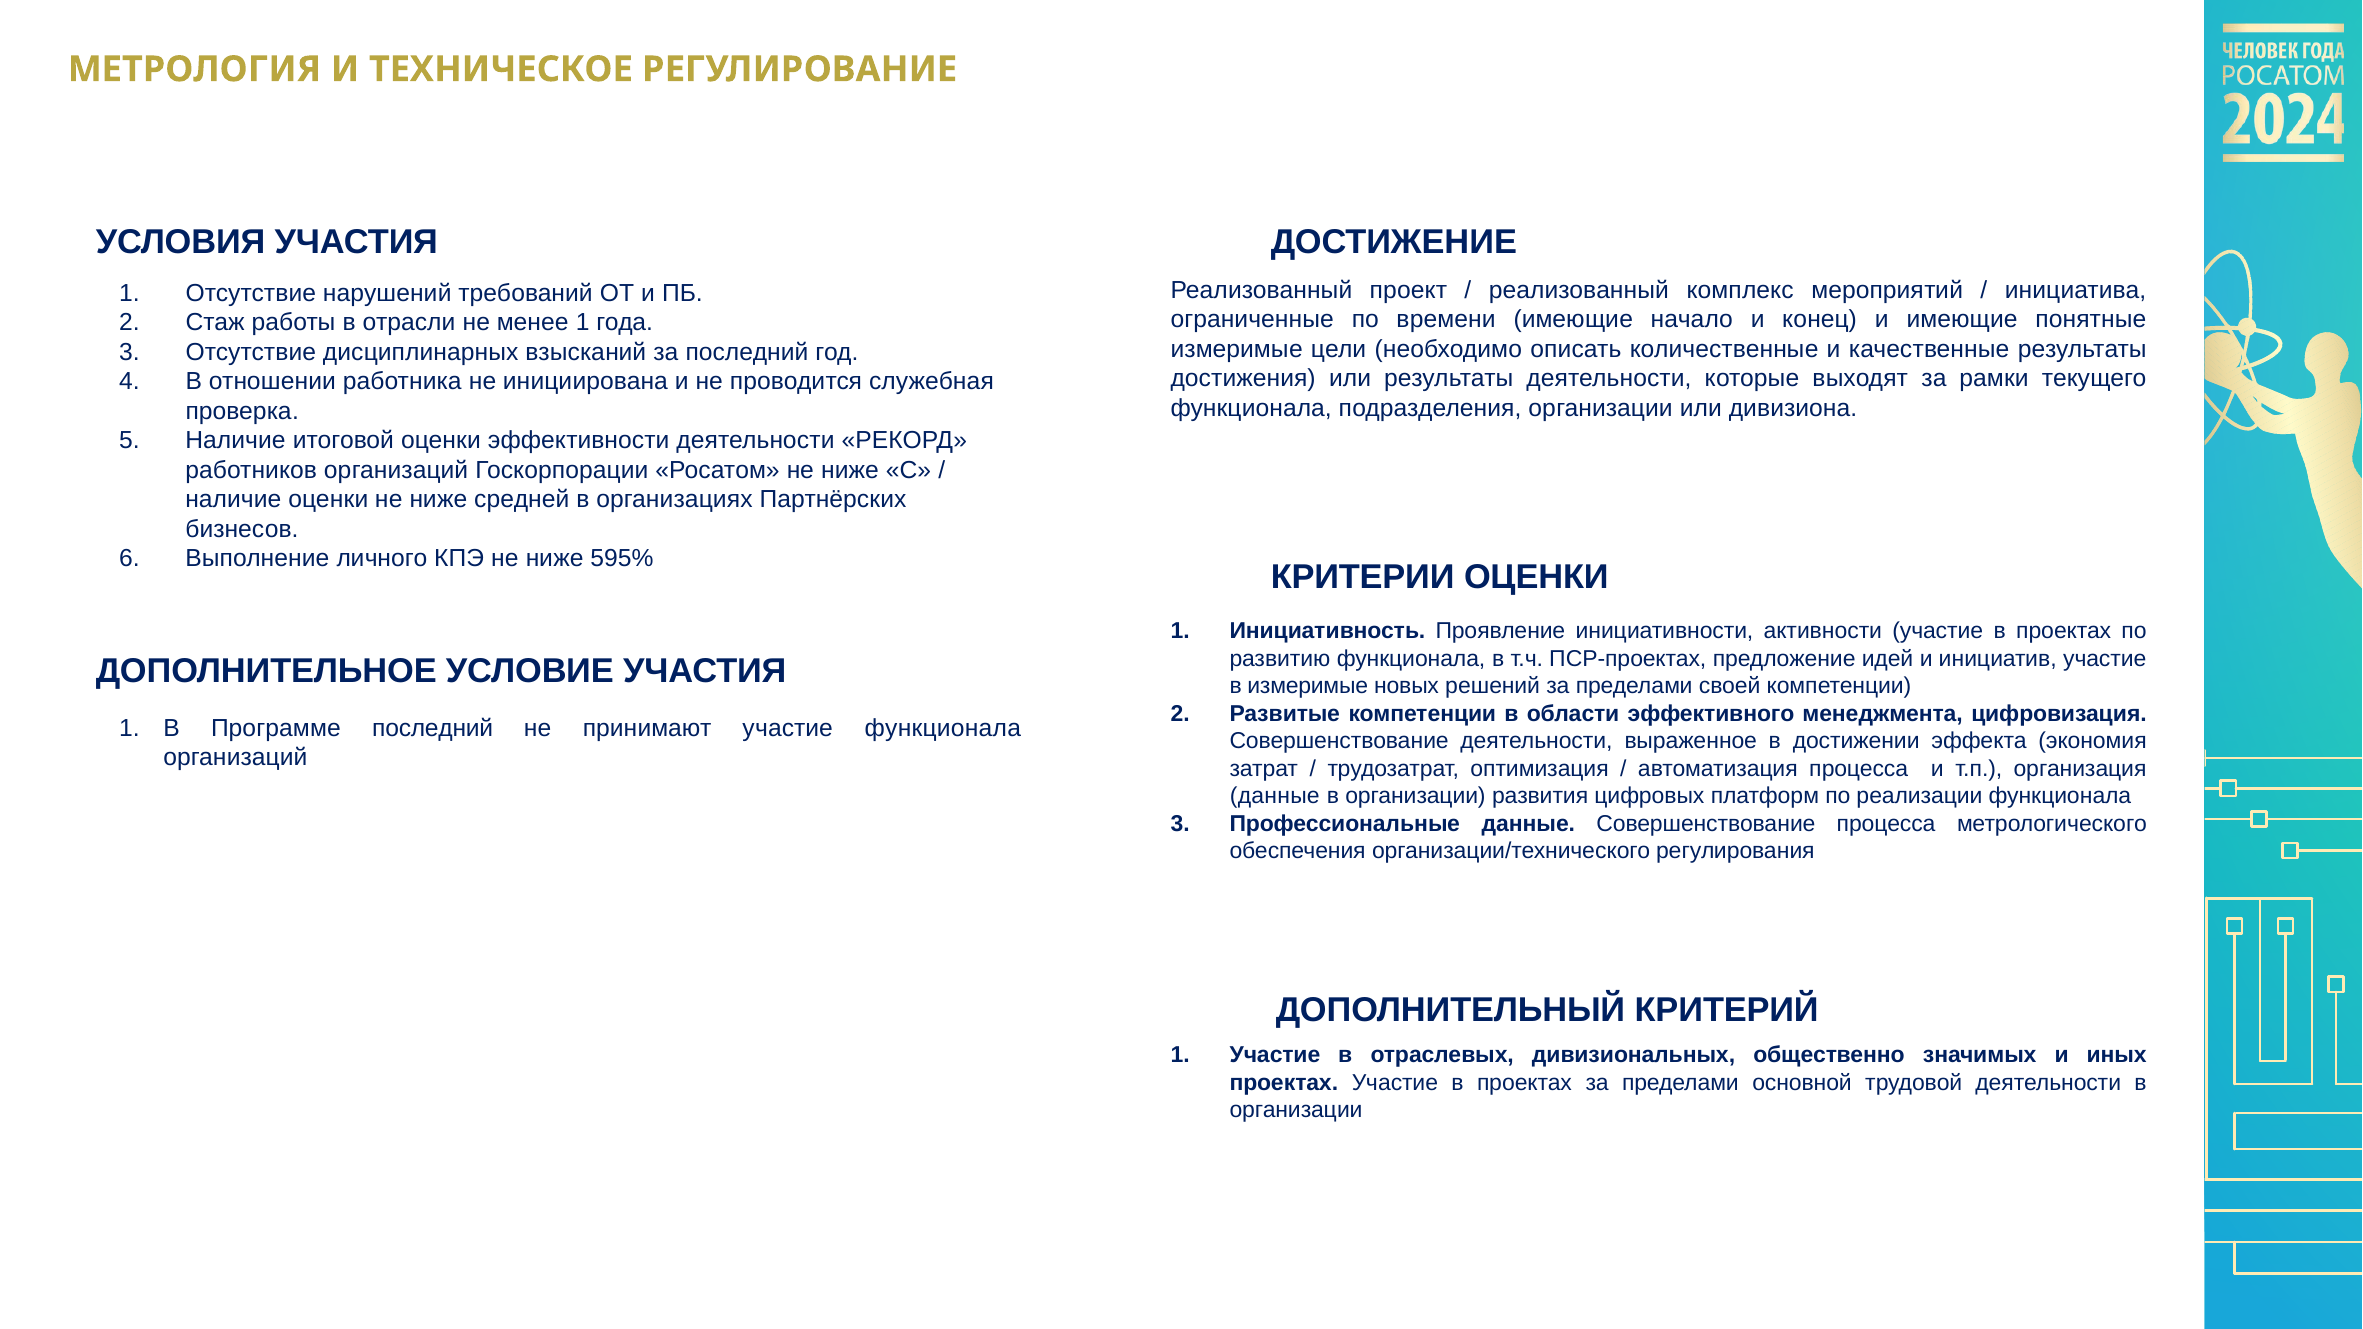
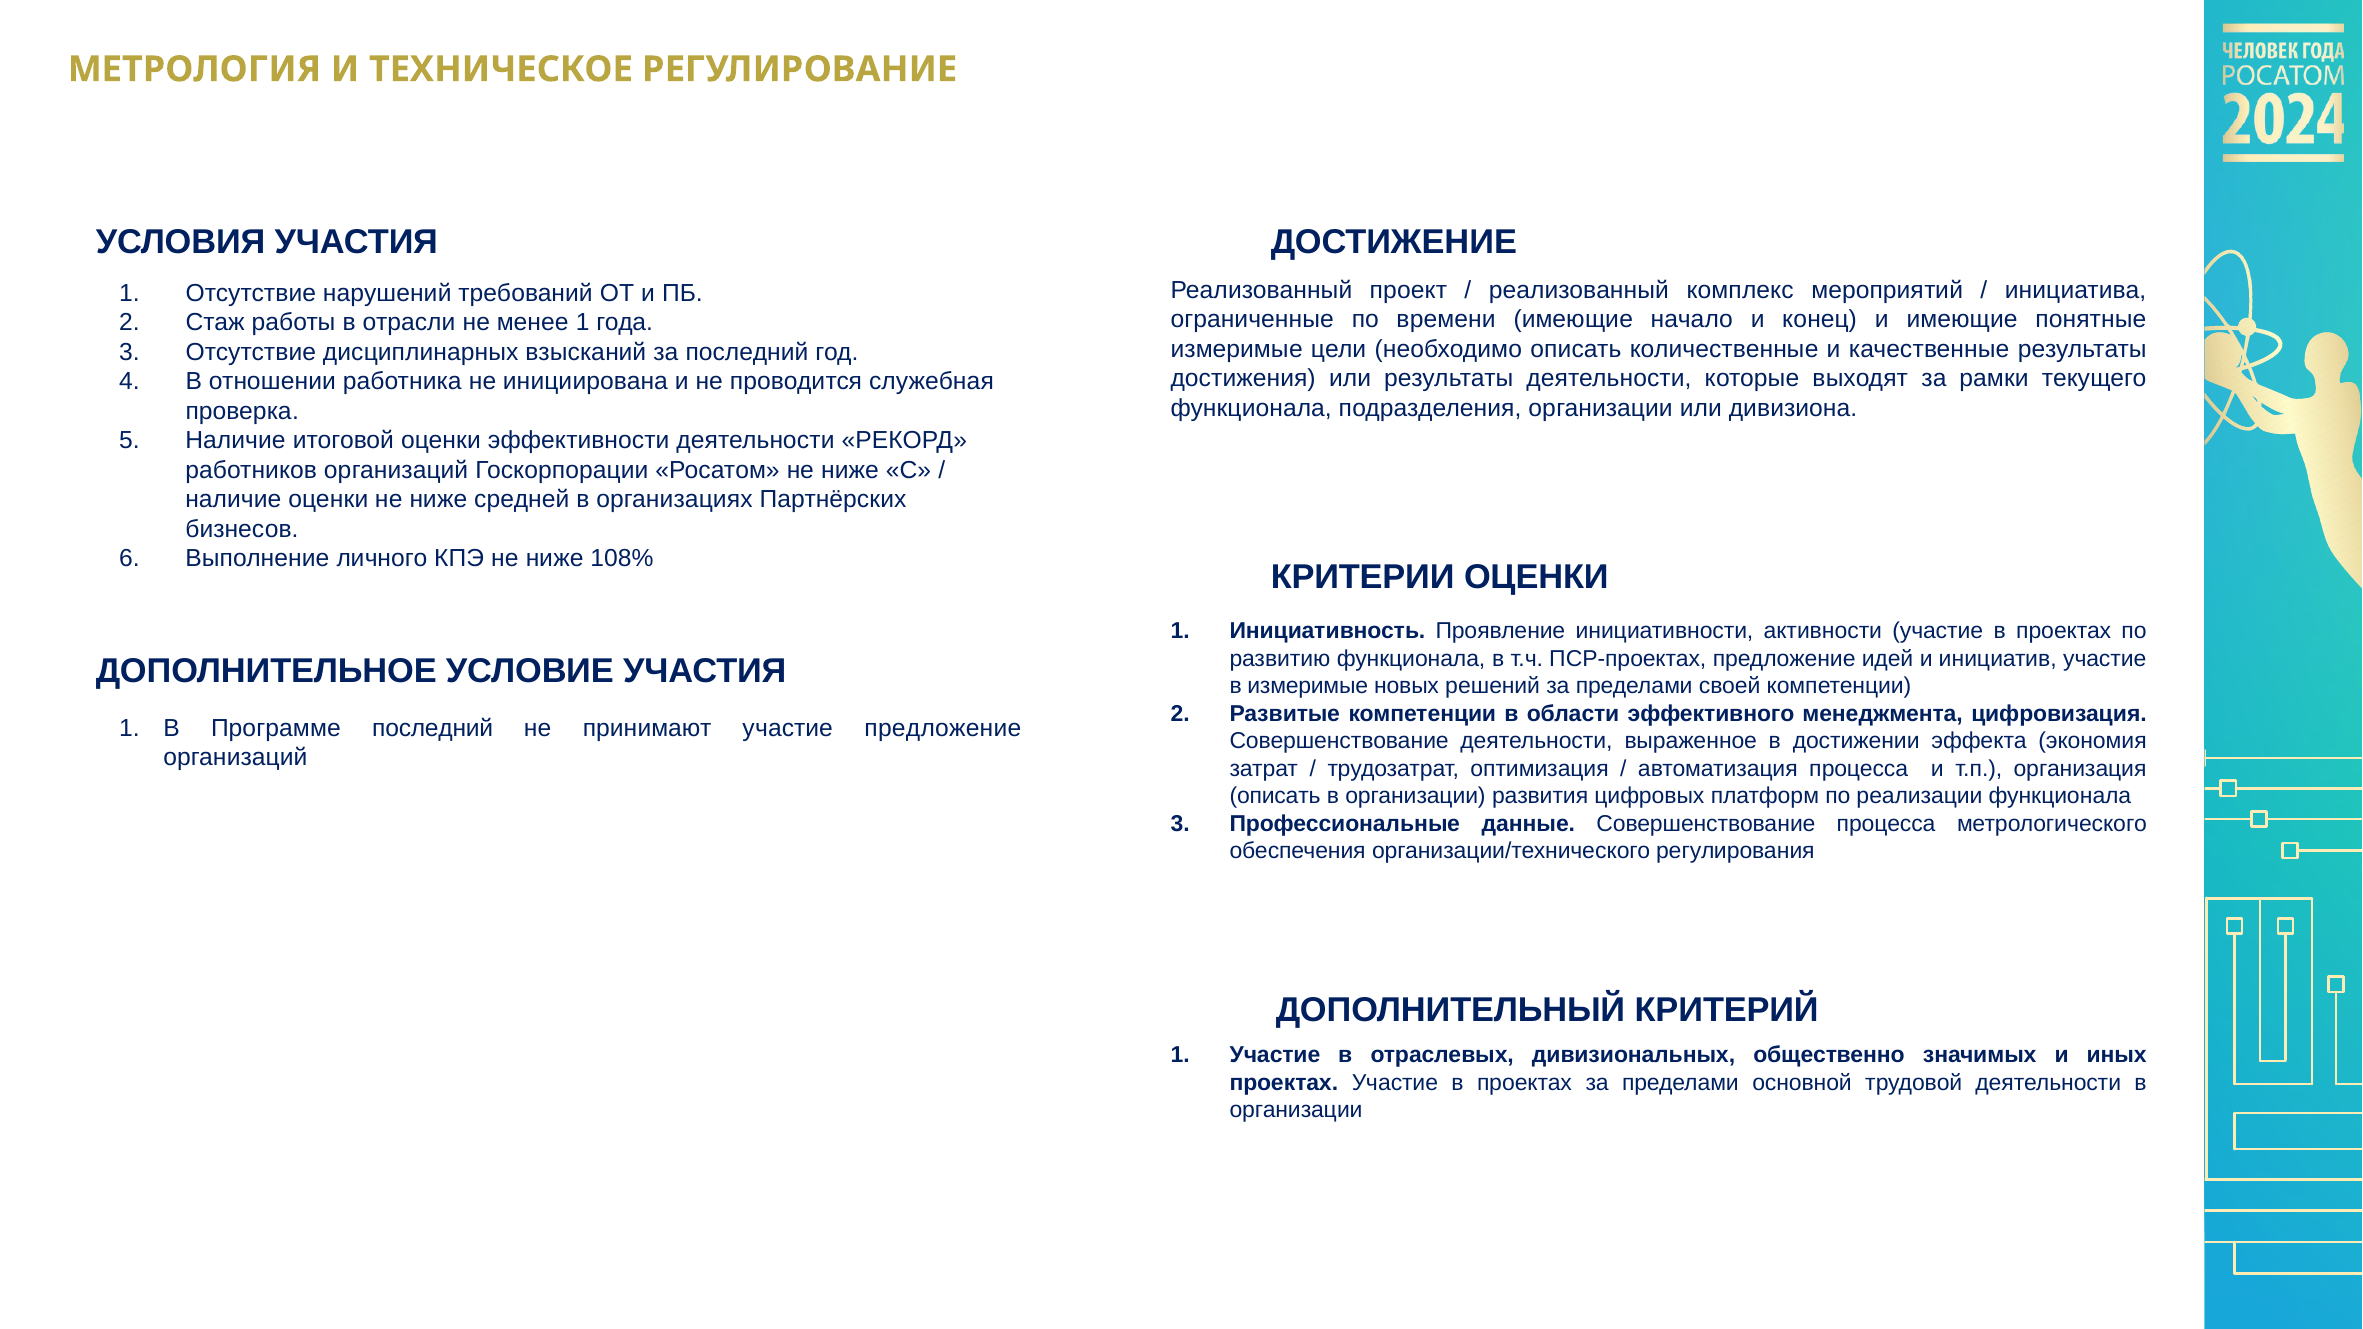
595%: 595% -> 108% (622, 559)
участие функционала: функционала -> предложение (943, 728)
данные: данные -> описать (1275, 796)
